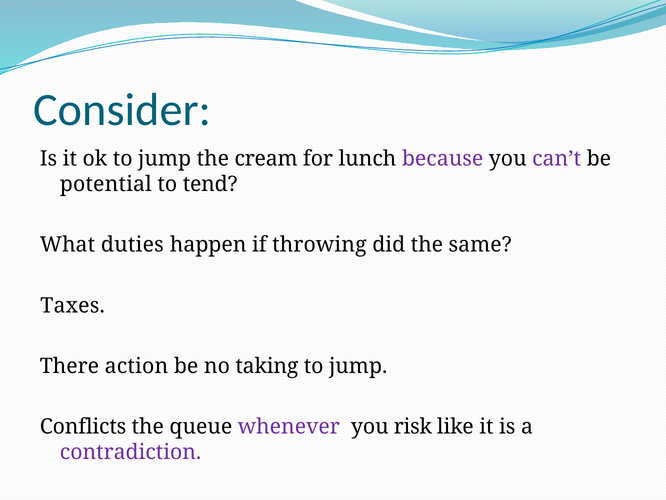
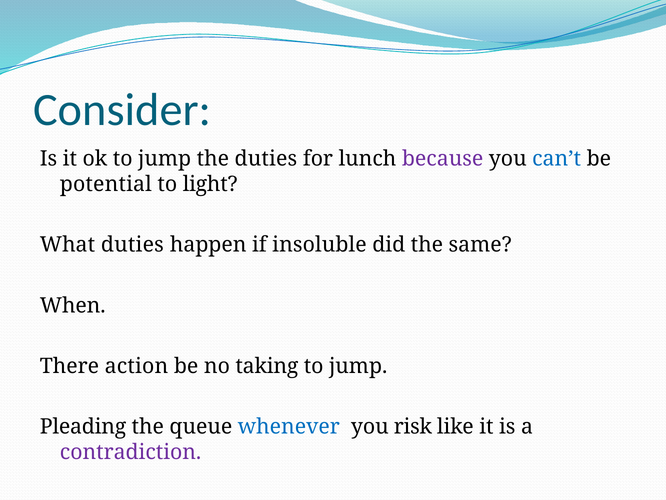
the cream: cream -> duties (266, 158)
can’t colour: purple -> blue (557, 158)
tend: tend -> light (210, 184)
throwing: throwing -> insoluble (319, 245)
Taxes: Taxes -> When (73, 305)
Conflicts: Conflicts -> Pleading (83, 426)
whenever colour: purple -> blue (289, 426)
